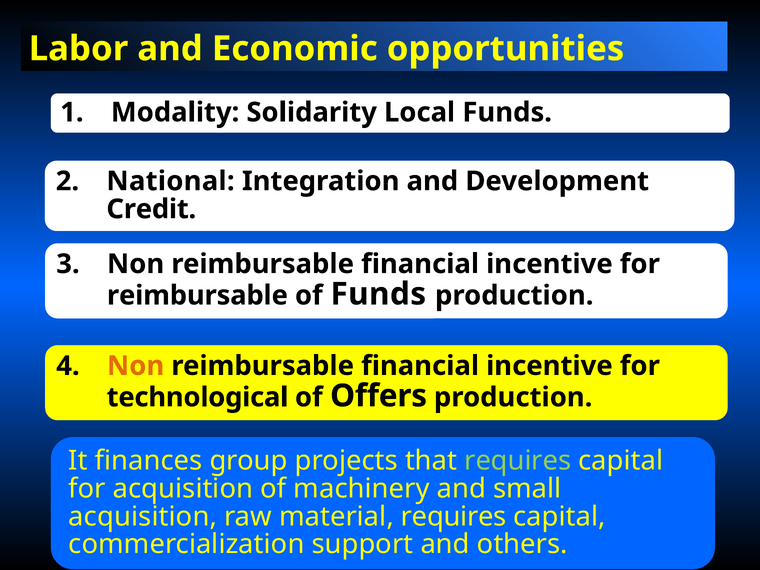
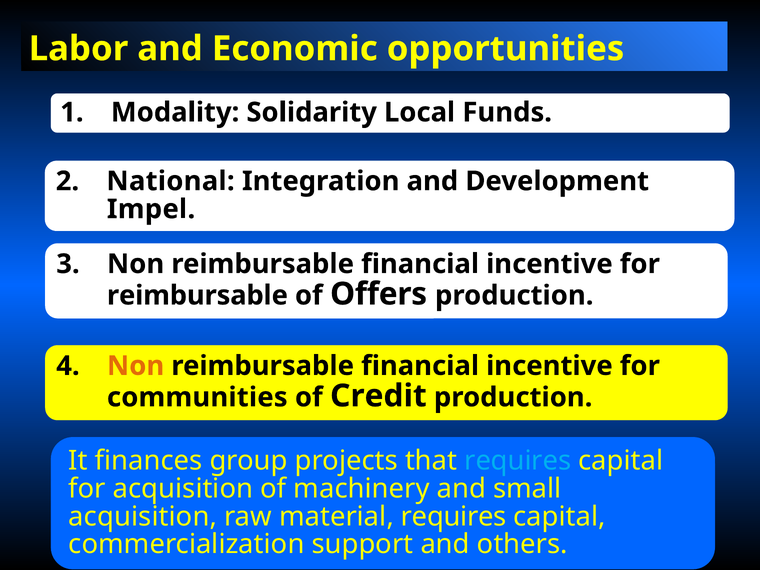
Credit: Credit -> Impel (151, 209)
of Funds: Funds -> Offers (379, 294)
technological: technological -> communities (197, 397)
Offers: Offers -> Credit (378, 396)
requires colour: light green -> light blue (518, 460)
